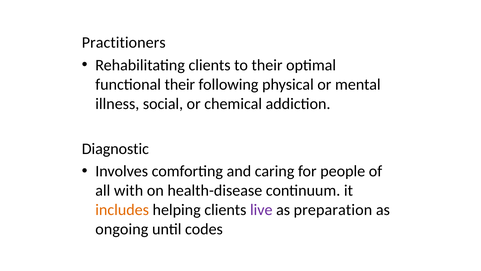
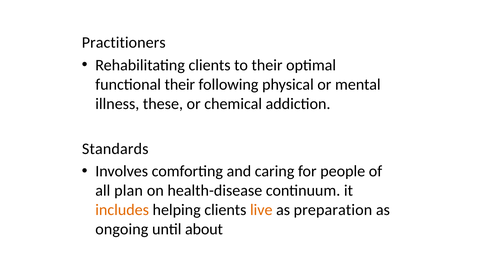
social: social -> these (163, 104)
Diagnostic: Diagnostic -> Standards (115, 149)
with: with -> plan (129, 190)
live colour: purple -> orange (261, 210)
codes: codes -> about (204, 229)
